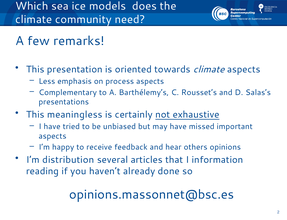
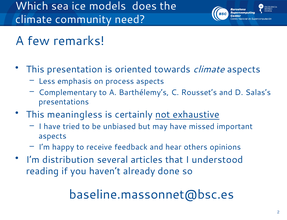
information: information -> understood (217, 160)
opinions.massonnet@bsc.es: opinions.massonnet@bsc.es -> baseline.massonnet@bsc.es (152, 195)
